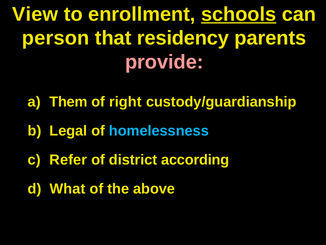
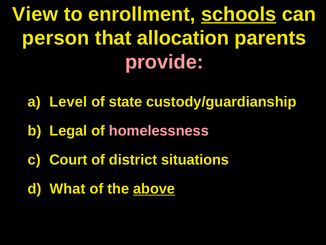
residency: residency -> allocation (183, 38)
Them: Them -> Level (68, 102)
right: right -> state (126, 102)
homelessness colour: light blue -> pink (159, 131)
Refer: Refer -> Court (68, 159)
according: according -> situations (195, 159)
above underline: none -> present (154, 188)
